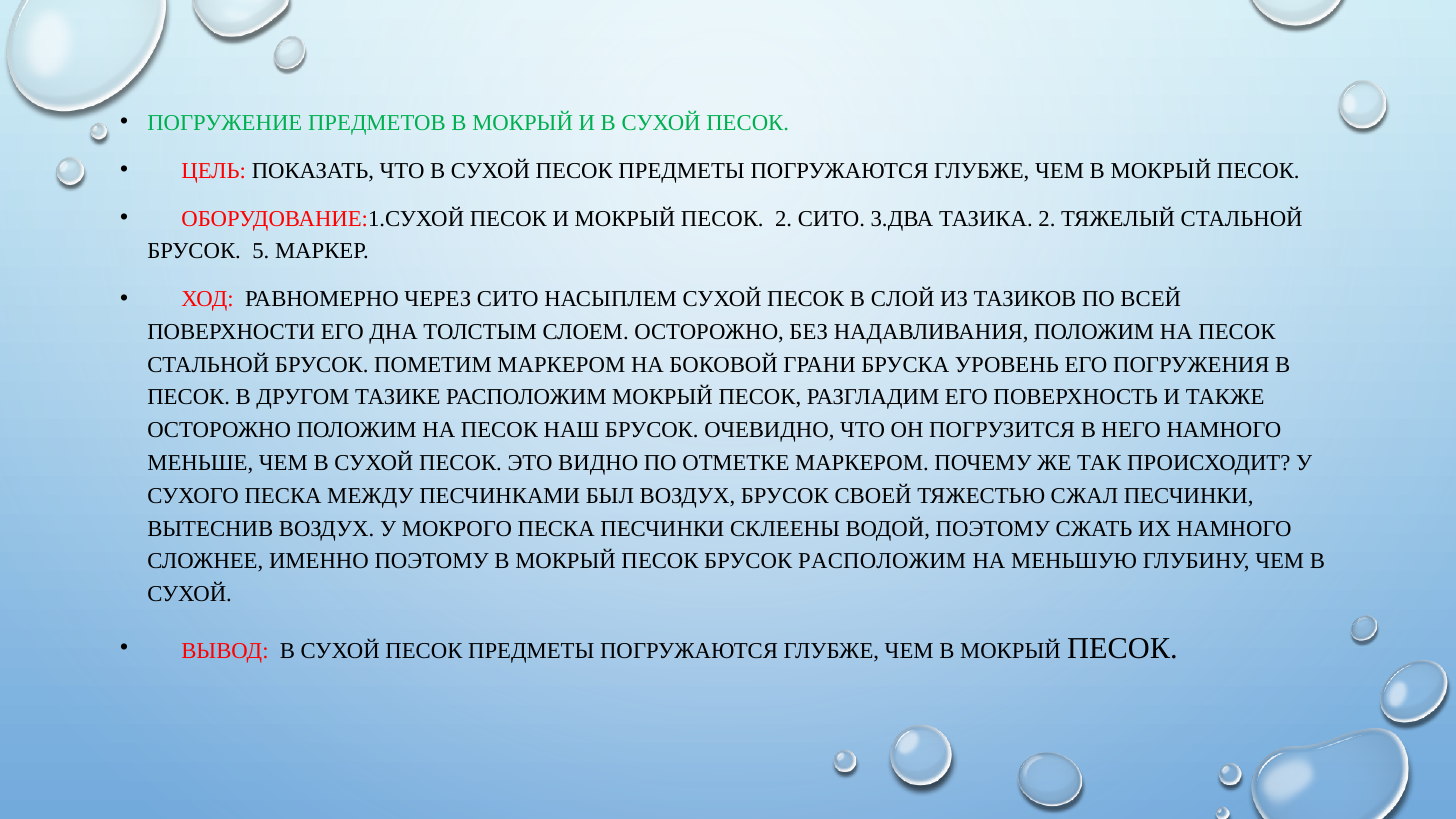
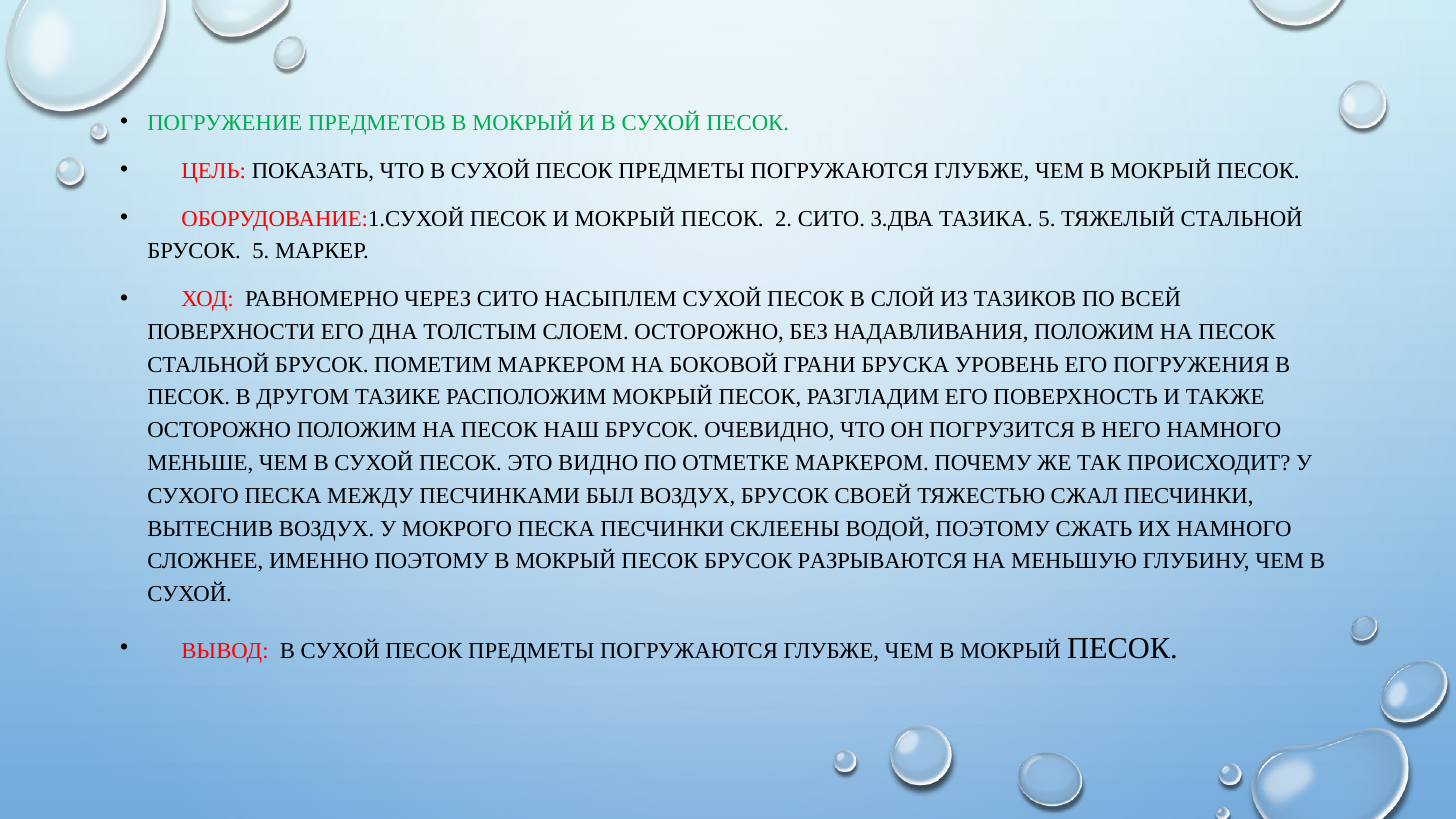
ТАЗИКА 2: 2 -> 5 (1047, 219)
БРУСОК РАСПОЛОЖИМ: РАСПОЛОЖИМ -> РАЗРЫВАЮТСЯ (882, 561)
